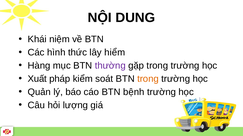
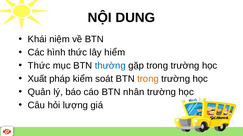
Hàng: Hàng -> Thức (39, 66)
thường colour: purple -> blue (110, 66)
bệnh: bệnh -> nhân (134, 92)
